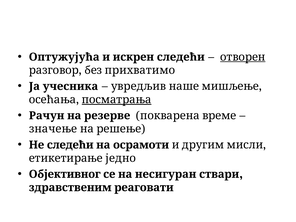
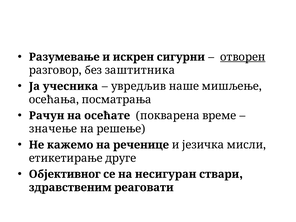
Оптужујућа: Оптужујућа -> Разумевање (64, 57)
искрен следећи: следећи -> сигурни (181, 57)
прихватимо: прихватимо -> заштитника (140, 70)
посматрања underline: present -> none (117, 100)
резерве: резерве -> осећате (107, 116)
Не следећи: следећи -> кажемо (70, 145)
осрамоти: осрамоти -> реченице (141, 145)
другим: другим -> језичка (203, 145)
једно: једно -> друге (121, 158)
